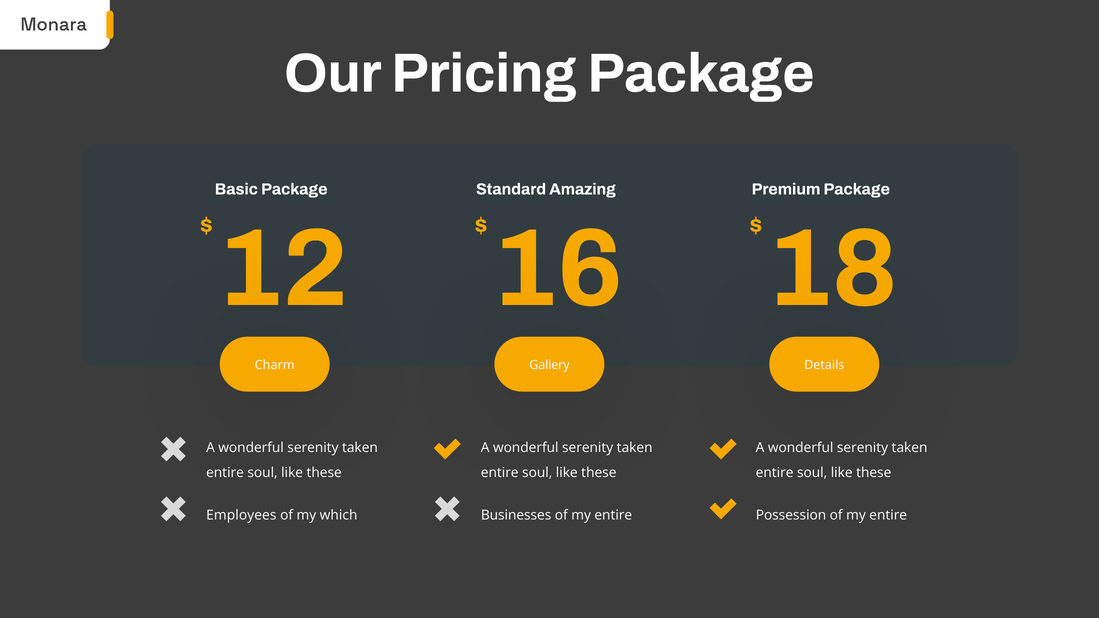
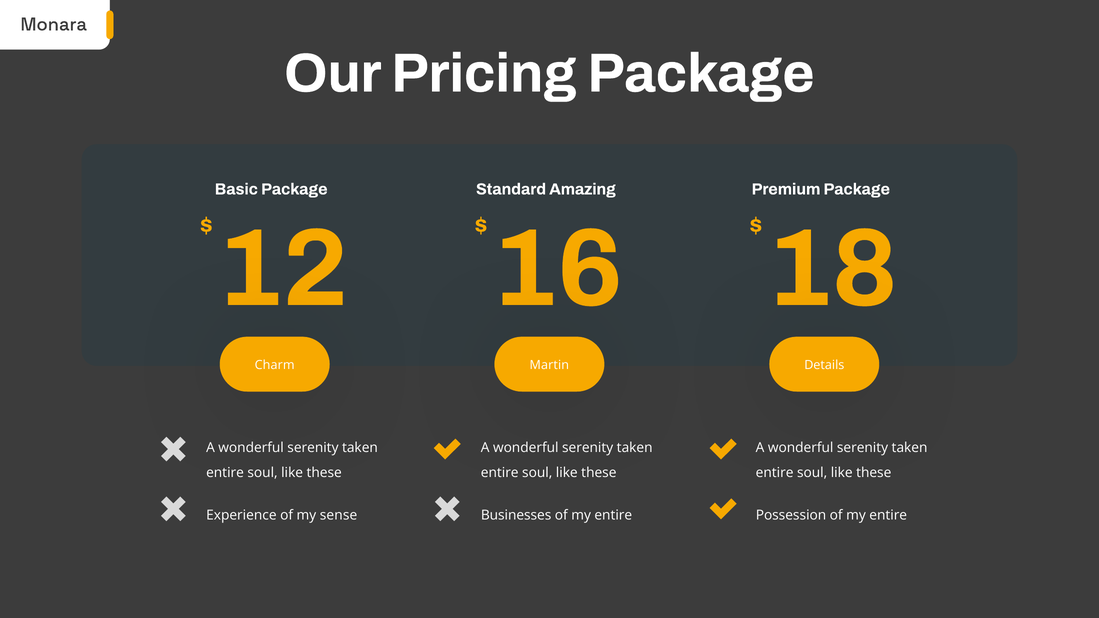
Gallery: Gallery -> Martin (549, 365)
Employees: Employees -> Experience (241, 515)
which: which -> sense (339, 515)
